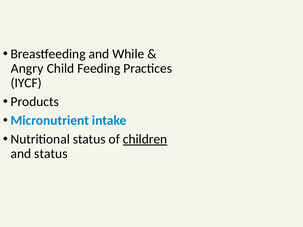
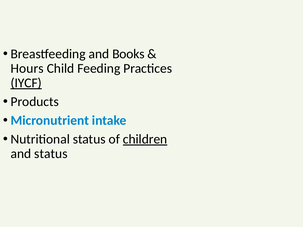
While: While -> Books (128, 54)
Angry: Angry -> Hours (27, 69)
IYCF underline: none -> present (26, 83)
